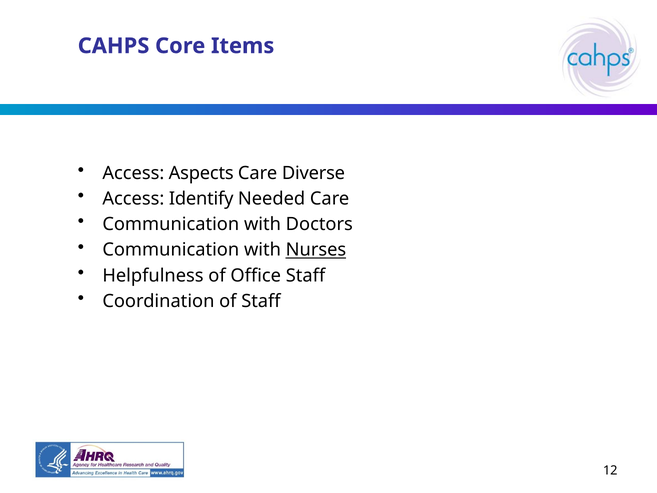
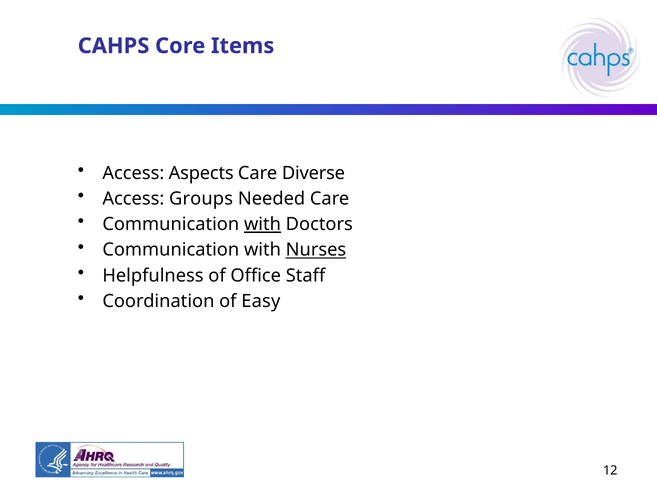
Identify: Identify -> Groups (201, 199)
with underline: none -> present (262, 224)
of Staff: Staff -> Easy (261, 301)
